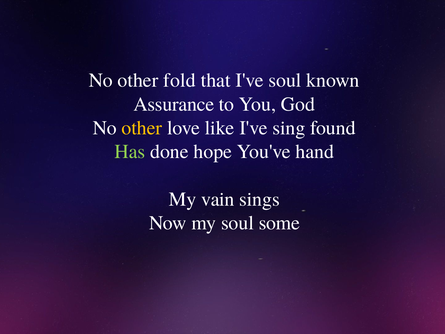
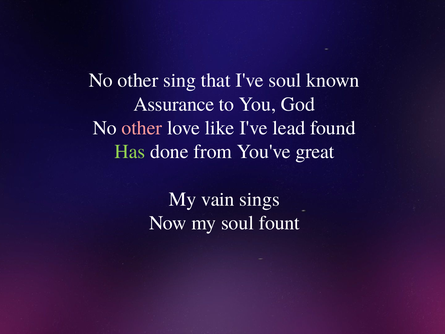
fold: fold -> sing (180, 80)
other colour: yellow -> pink (142, 128)
sing: sing -> lead (289, 128)
hope: hope -> from (213, 152)
hand: hand -> great (315, 152)
some: some -> fount (279, 223)
